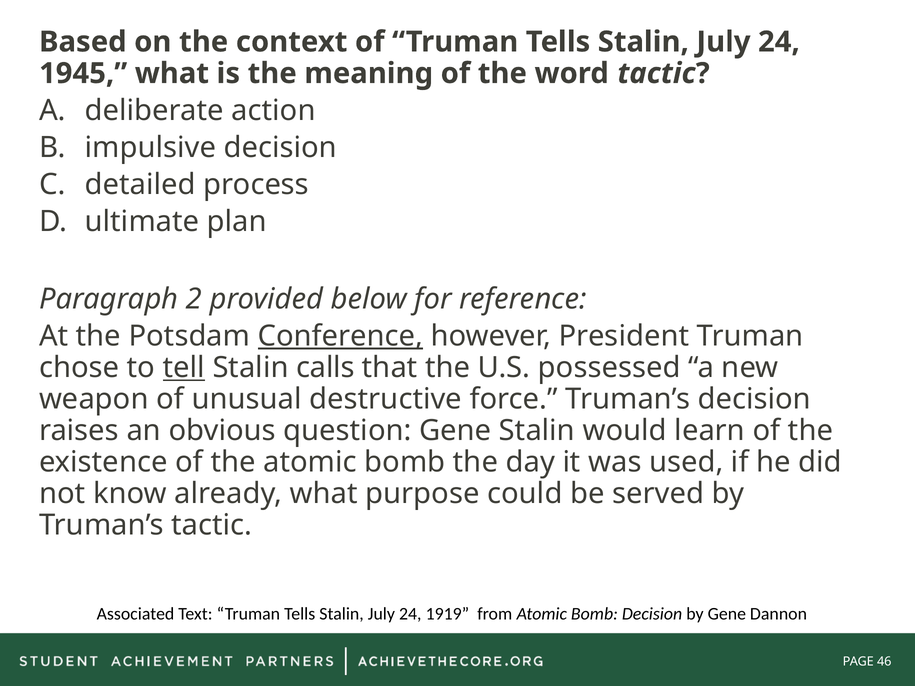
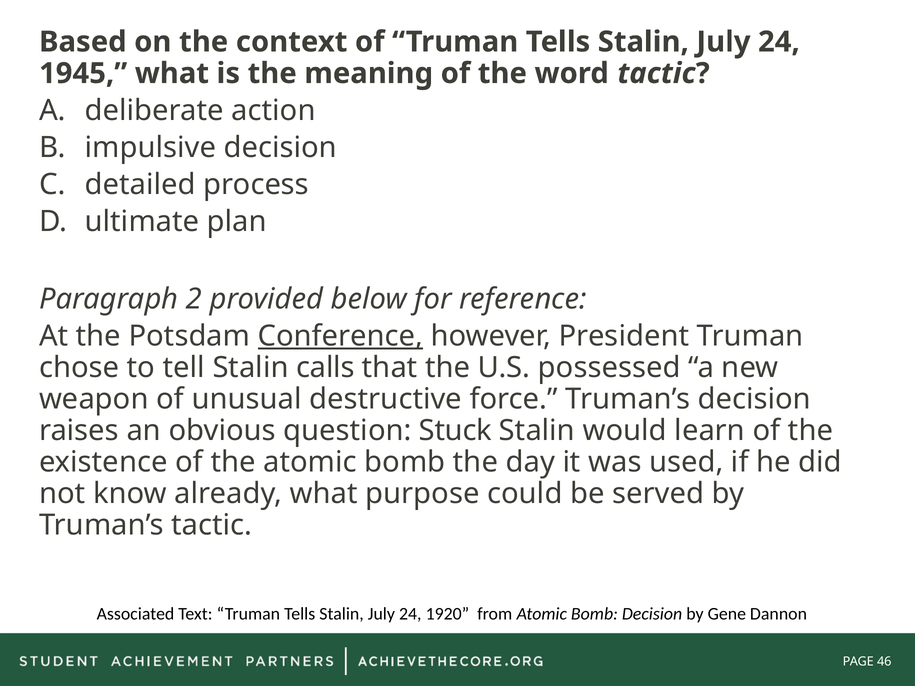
tell underline: present -> none (184, 368)
question Gene: Gene -> Stuck (455, 431)
1919: 1919 -> 1920 (447, 614)
